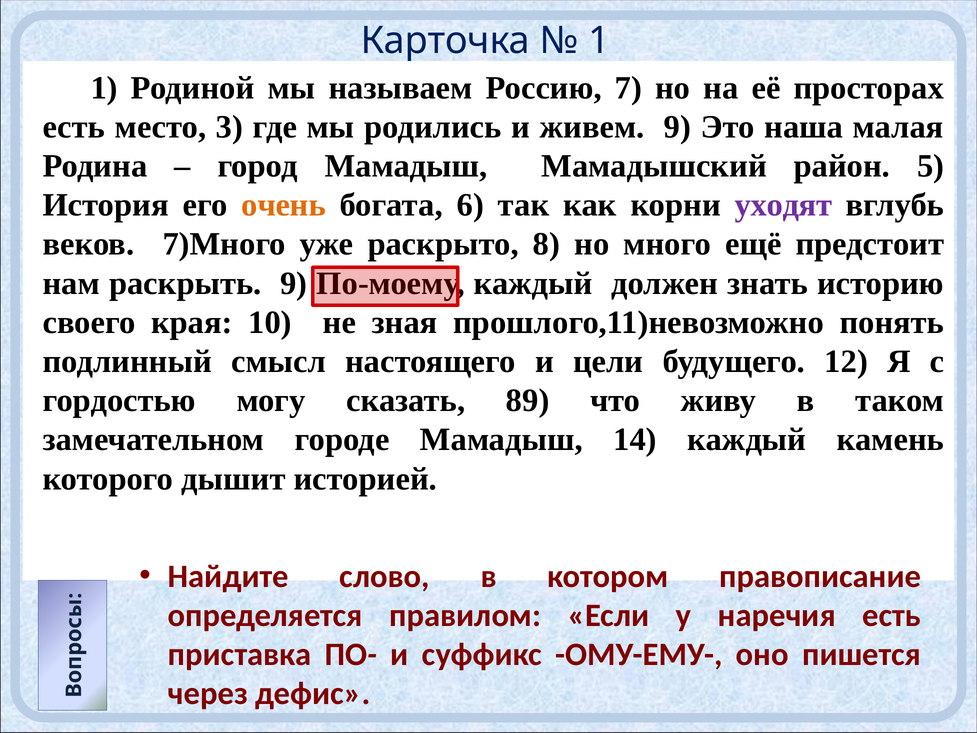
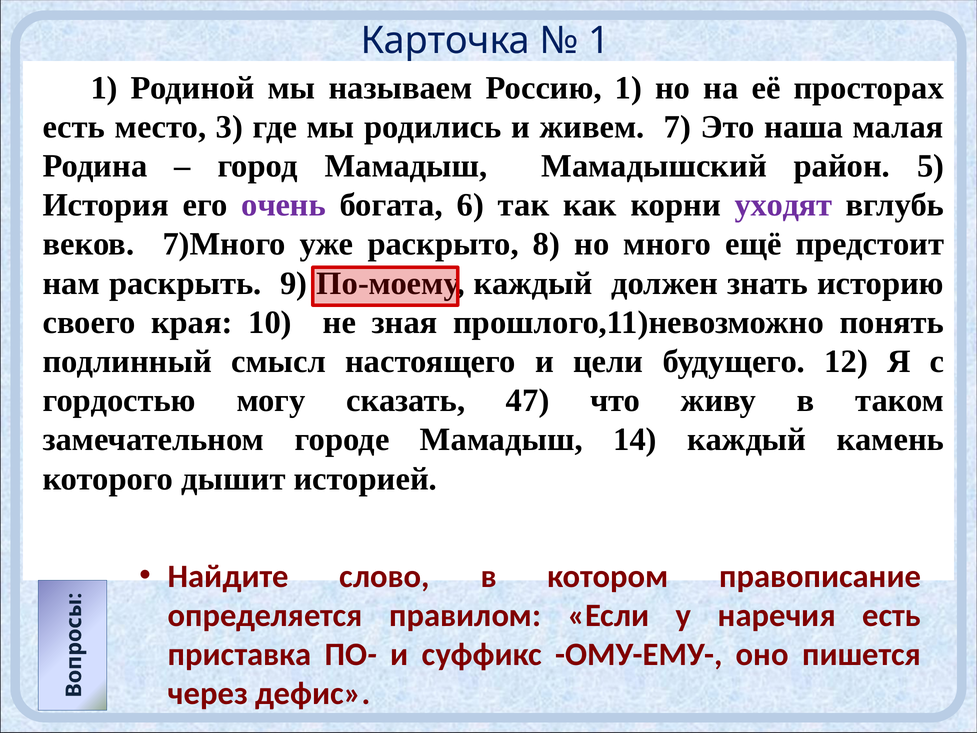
Россию 7: 7 -> 1 (628, 88)
живем 9: 9 -> 7 (677, 127)
очень colour: orange -> purple (284, 205)
89: 89 -> 47 (528, 400)
